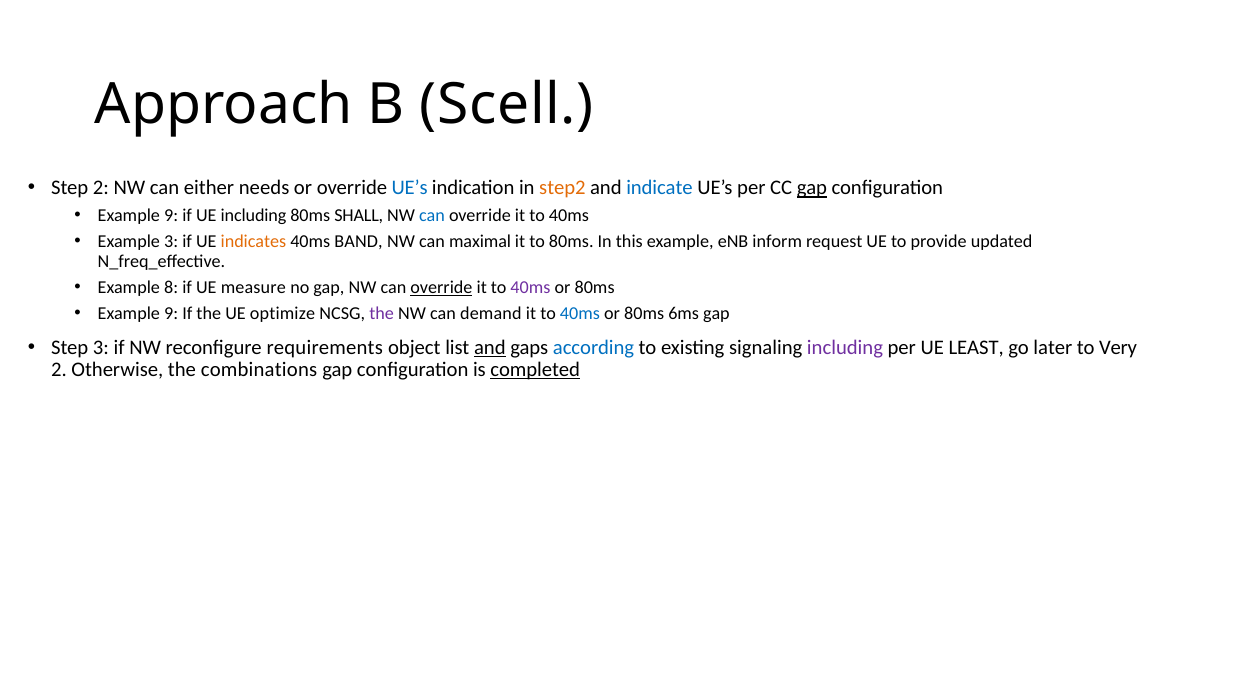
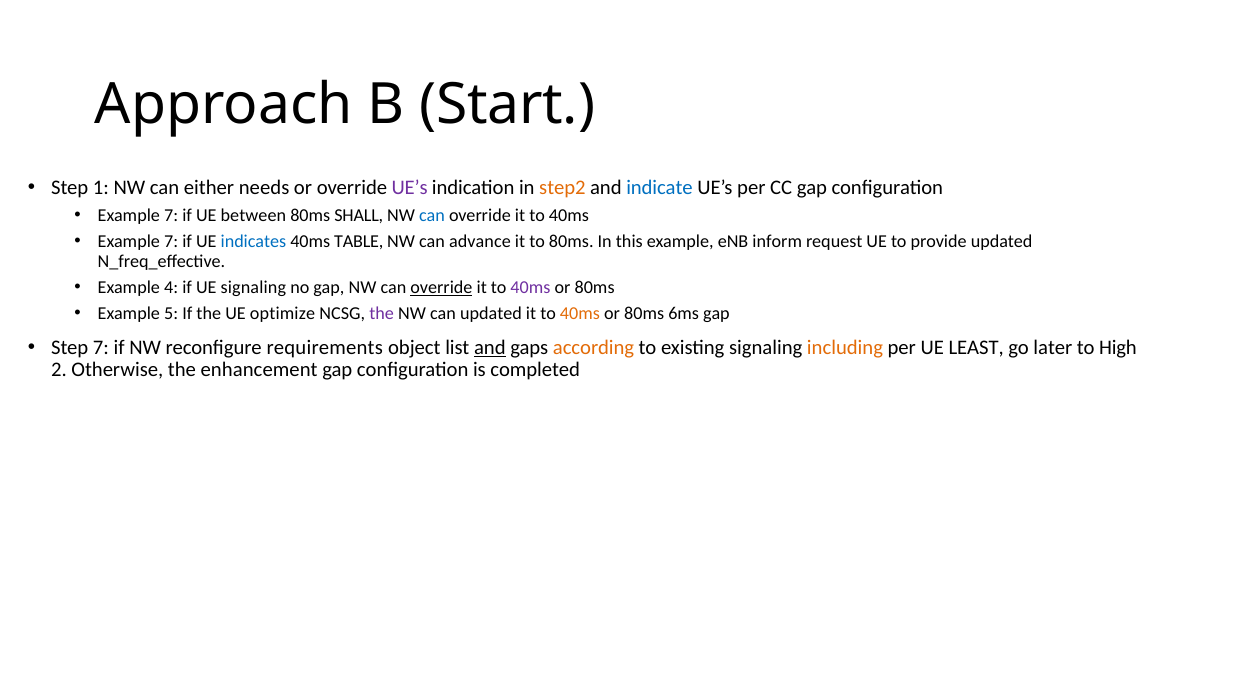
Scell: Scell -> Start (507, 104)
Step 2: 2 -> 1 (101, 188)
UE’s colour: blue -> purple (410, 188)
gap underline: present -> none (812, 188)
9: 9 -> 7 (171, 216)
UE including: including -> between (253, 216)
3: 3 -> 7 (171, 242)
indicates colour: orange -> blue (253, 242)
BAND: BAND -> TABLE (359, 242)
maximal: maximal -> advance (480, 242)
8: 8 -> 4 (171, 287)
UE measure: measure -> signaling (253, 287)
9: 9 -> 5 (171, 313)
can demand: demand -> updated (491, 313)
40ms colour: blue -> orange (580, 313)
Step 3: 3 -> 7 (101, 347)
according colour: blue -> orange (594, 347)
including colour: purple -> orange (845, 347)
Very: Very -> High (1118, 347)
combinations: combinations -> enhancement (259, 370)
completed underline: present -> none (535, 370)
